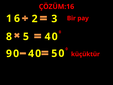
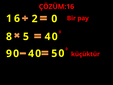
6 3: 3 -> 0 (54, 19)
